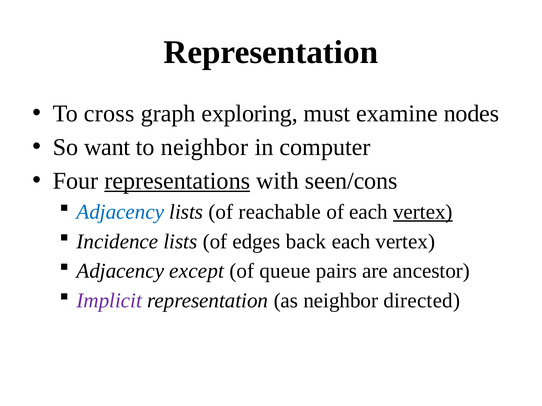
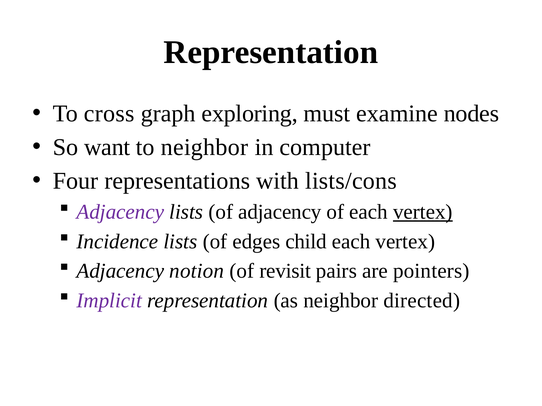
representations underline: present -> none (177, 181)
seen/cons: seen/cons -> lists/cons (351, 181)
Adjacency colour: blue -> purple (120, 212)
of reachable: reachable -> adjacency (280, 212)
back: back -> child (306, 242)
except: except -> notion (197, 271)
queue: queue -> revisit (285, 271)
ancestor: ancestor -> pointers (431, 271)
